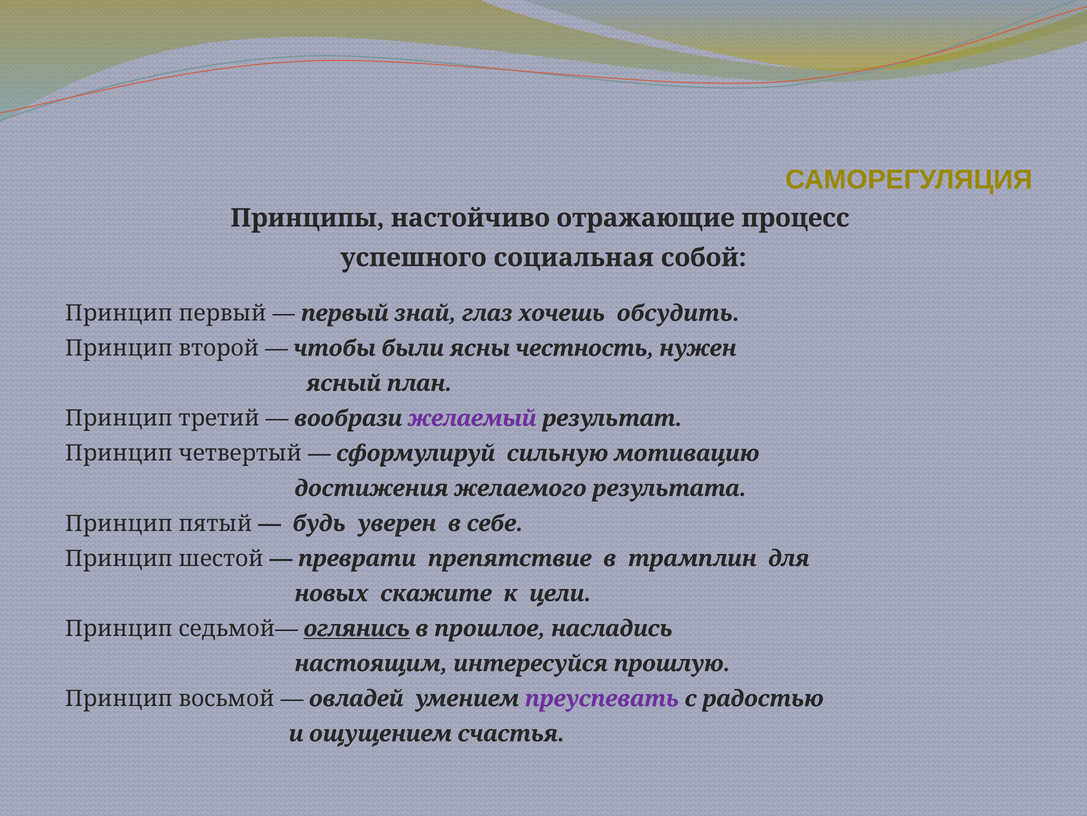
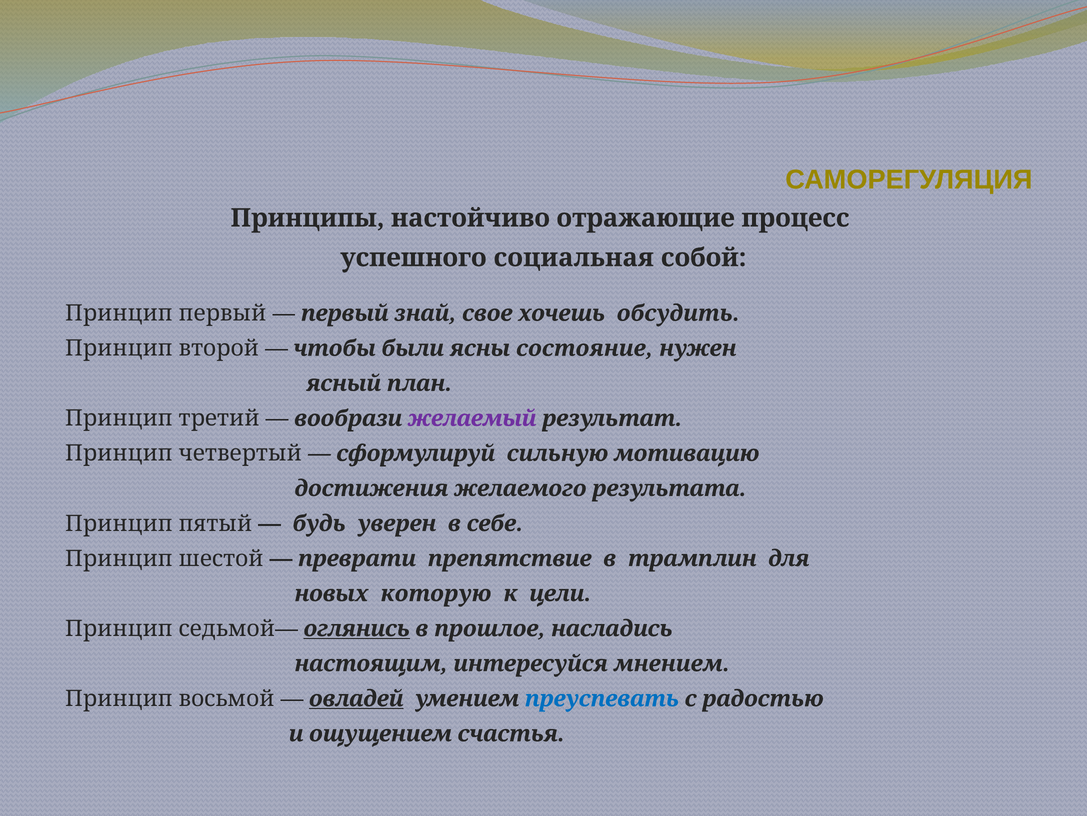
глаз: глаз -> свое (487, 313)
честность: честность -> состояние (585, 348)
скажите: скажите -> которую (436, 593)
прошлую: прошлую -> мнением (672, 663)
овладей underline: none -> present (356, 698)
преуспевать colour: purple -> blue (602, 698)
